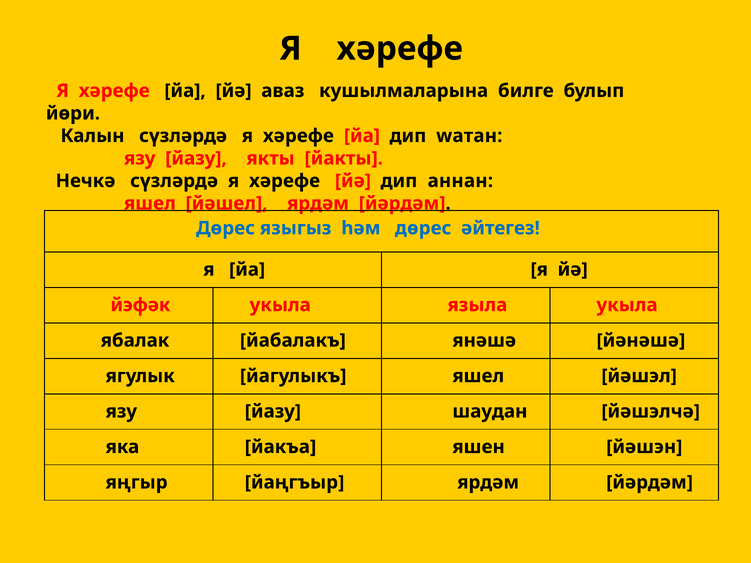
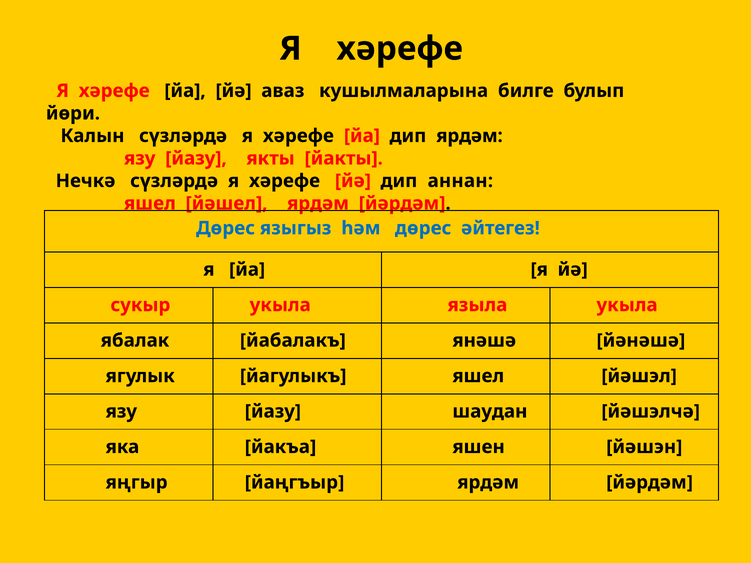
дип wатан: wатан -> ярдәм (469, 136)
йэфәк: йэфәк -> сукыр (140, 305)
